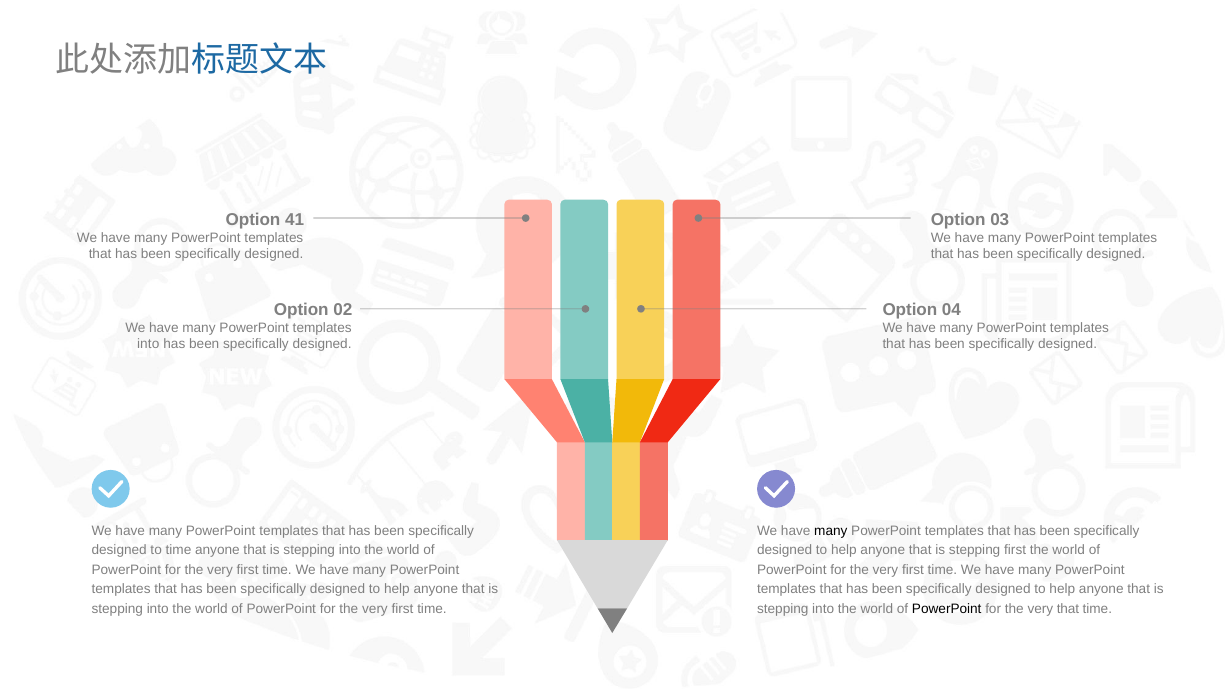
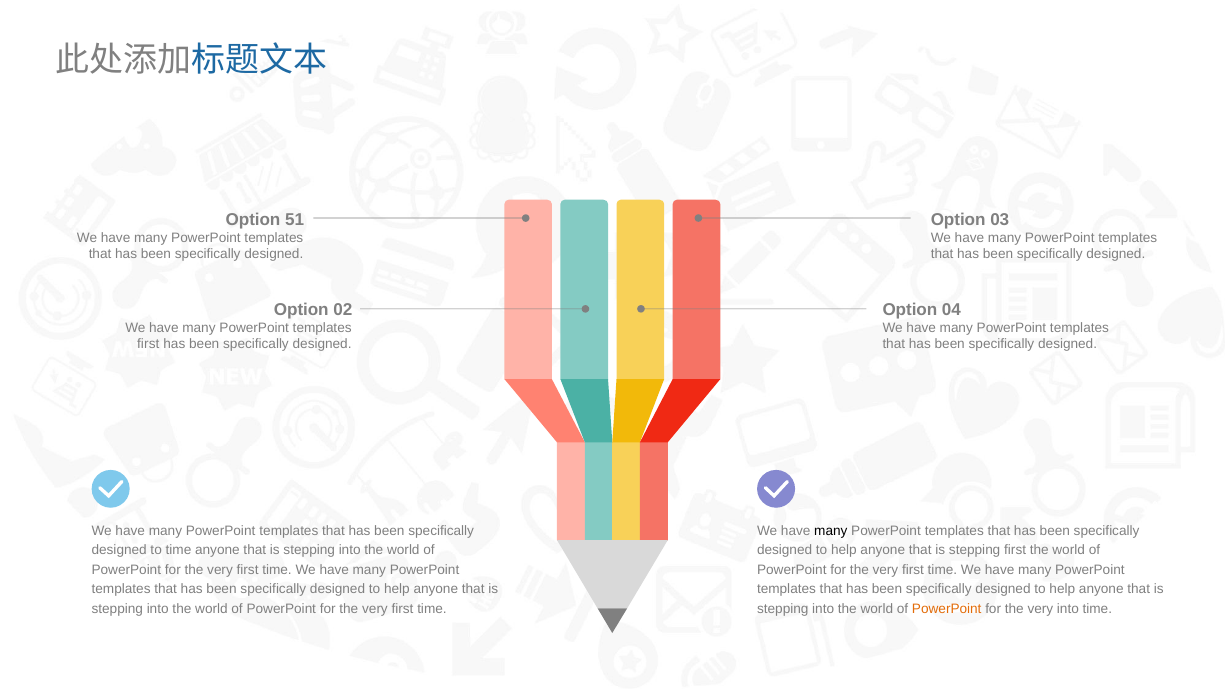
41: 41 -> 51 (295, 220)
into: into -> first (148, 344)
PowerPoint colour: black -> orange (947, 609)
very that: that -> into (1068, 609)
